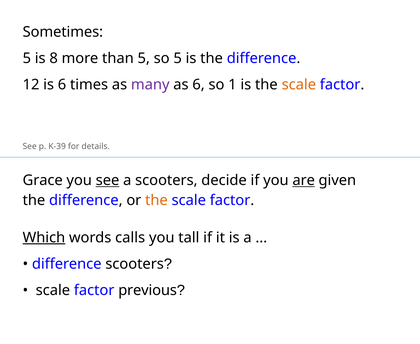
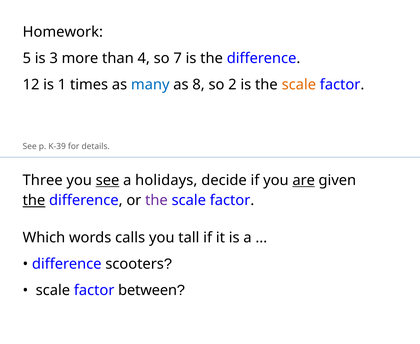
Sometimes: Sometimes -> Homework (63, 32)
8: 8 -> 3 (54, 58)
than 5: 5 -> 4 (144, 58)
so 5: 5 -> 7 (178, 58)
is 6: 6 -> 1 (62, 85)
many colour: purple -> blue (150, 85)
as 6: 6 -> 8 (199, 85)
1: 1 -> 2 (232, 85)
Grace: Grace -> Three (43, 181)
a scooters: scooters -> holidays (166, 181)
the underline: none -> present (34, 201)
the colour: orange -> purple (156, 201)
Which underline: present -> none (44, 238)
previous: previous -> between (148, 291)
